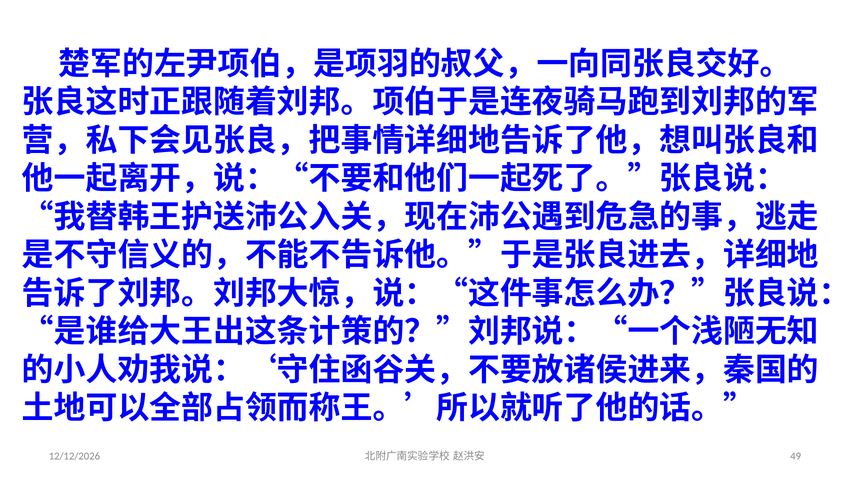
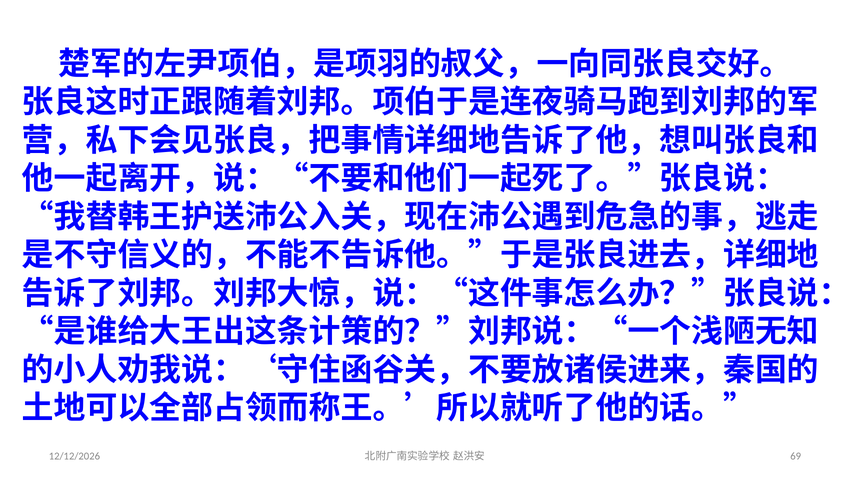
49: 49 -> 69 (796, 456)
